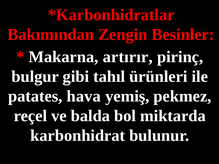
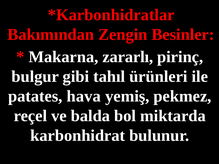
artırır: artırır -> zararlı (128, 57)
